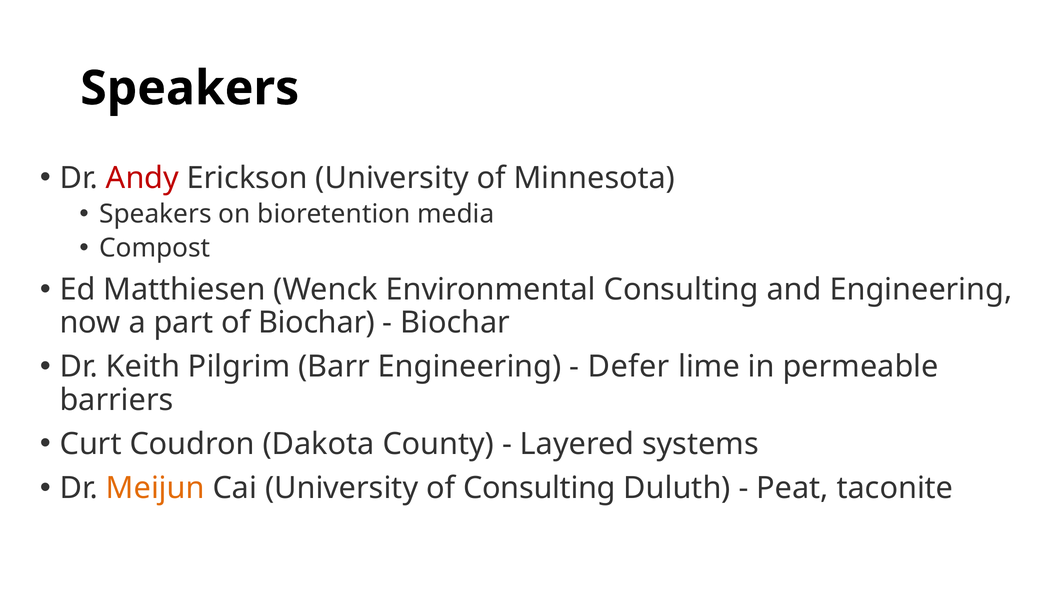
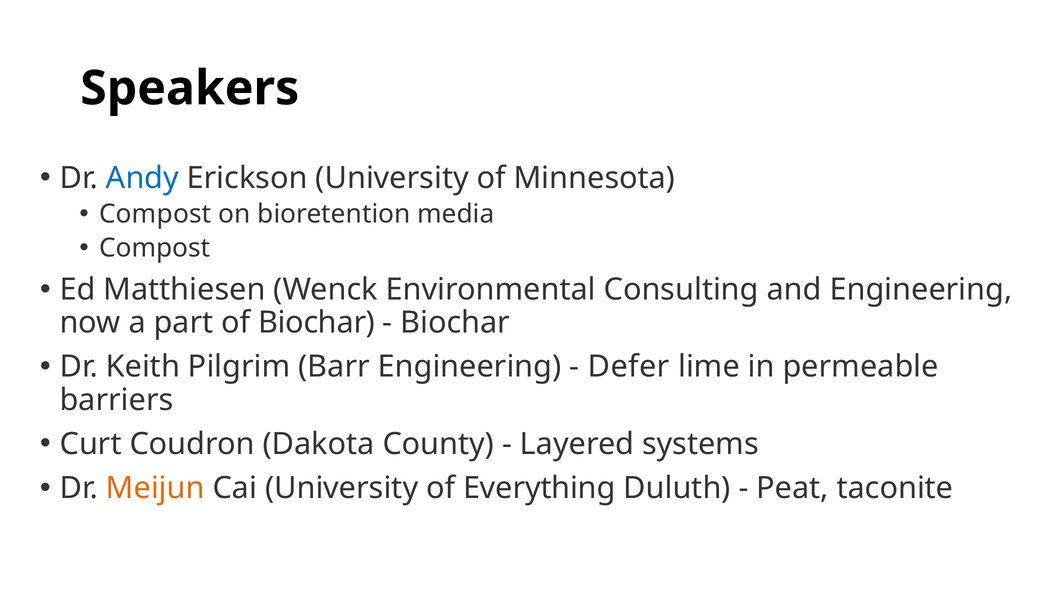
Andy colour: red -> blue (142, 178)
Speakers: Speakers -> Compost (155, 214)
of Consulting: Consulting -> Everything (539, 488)
